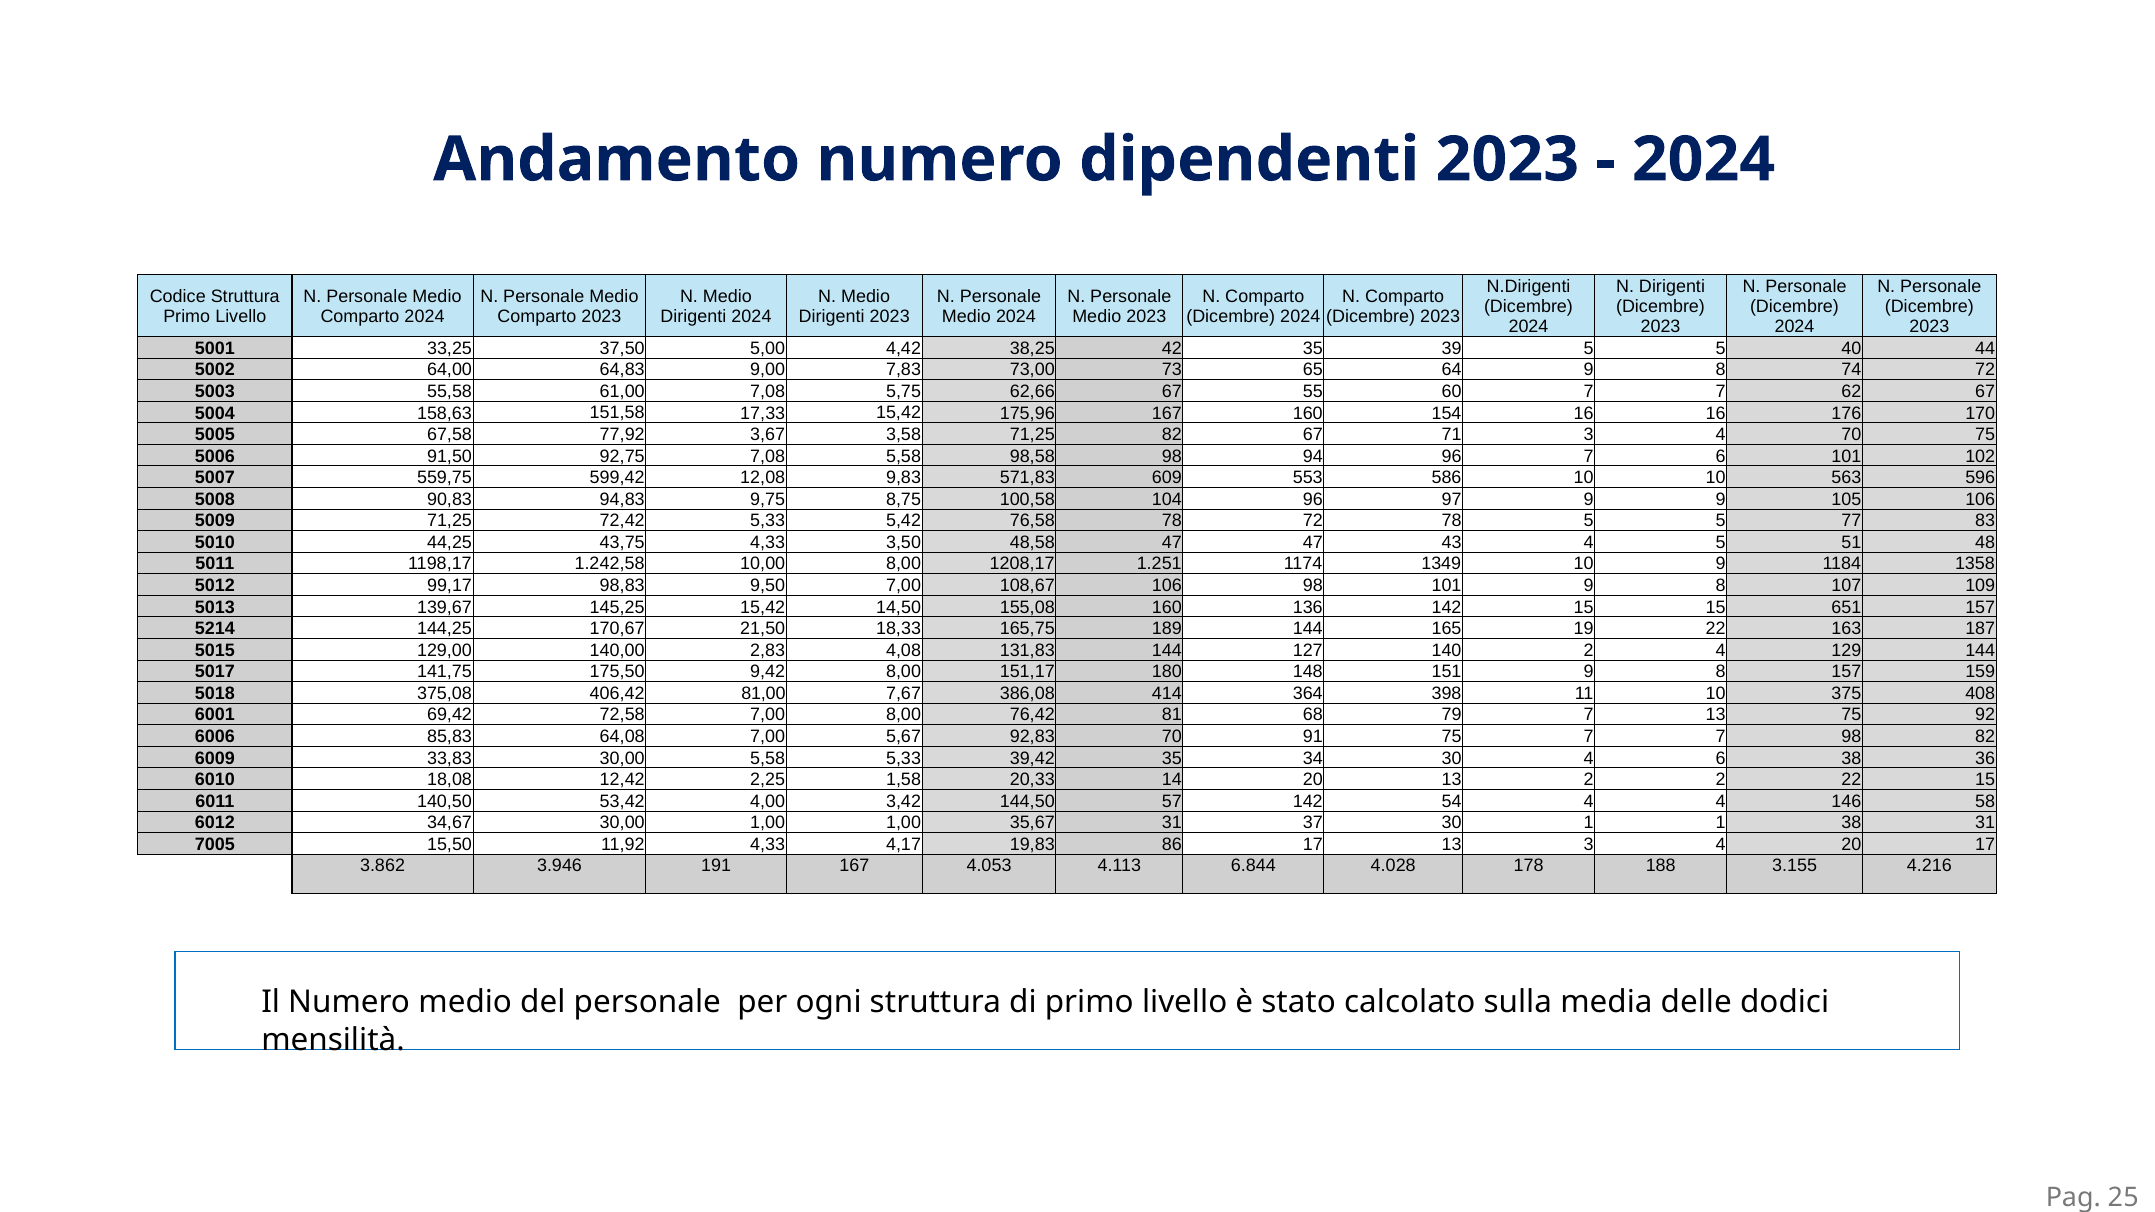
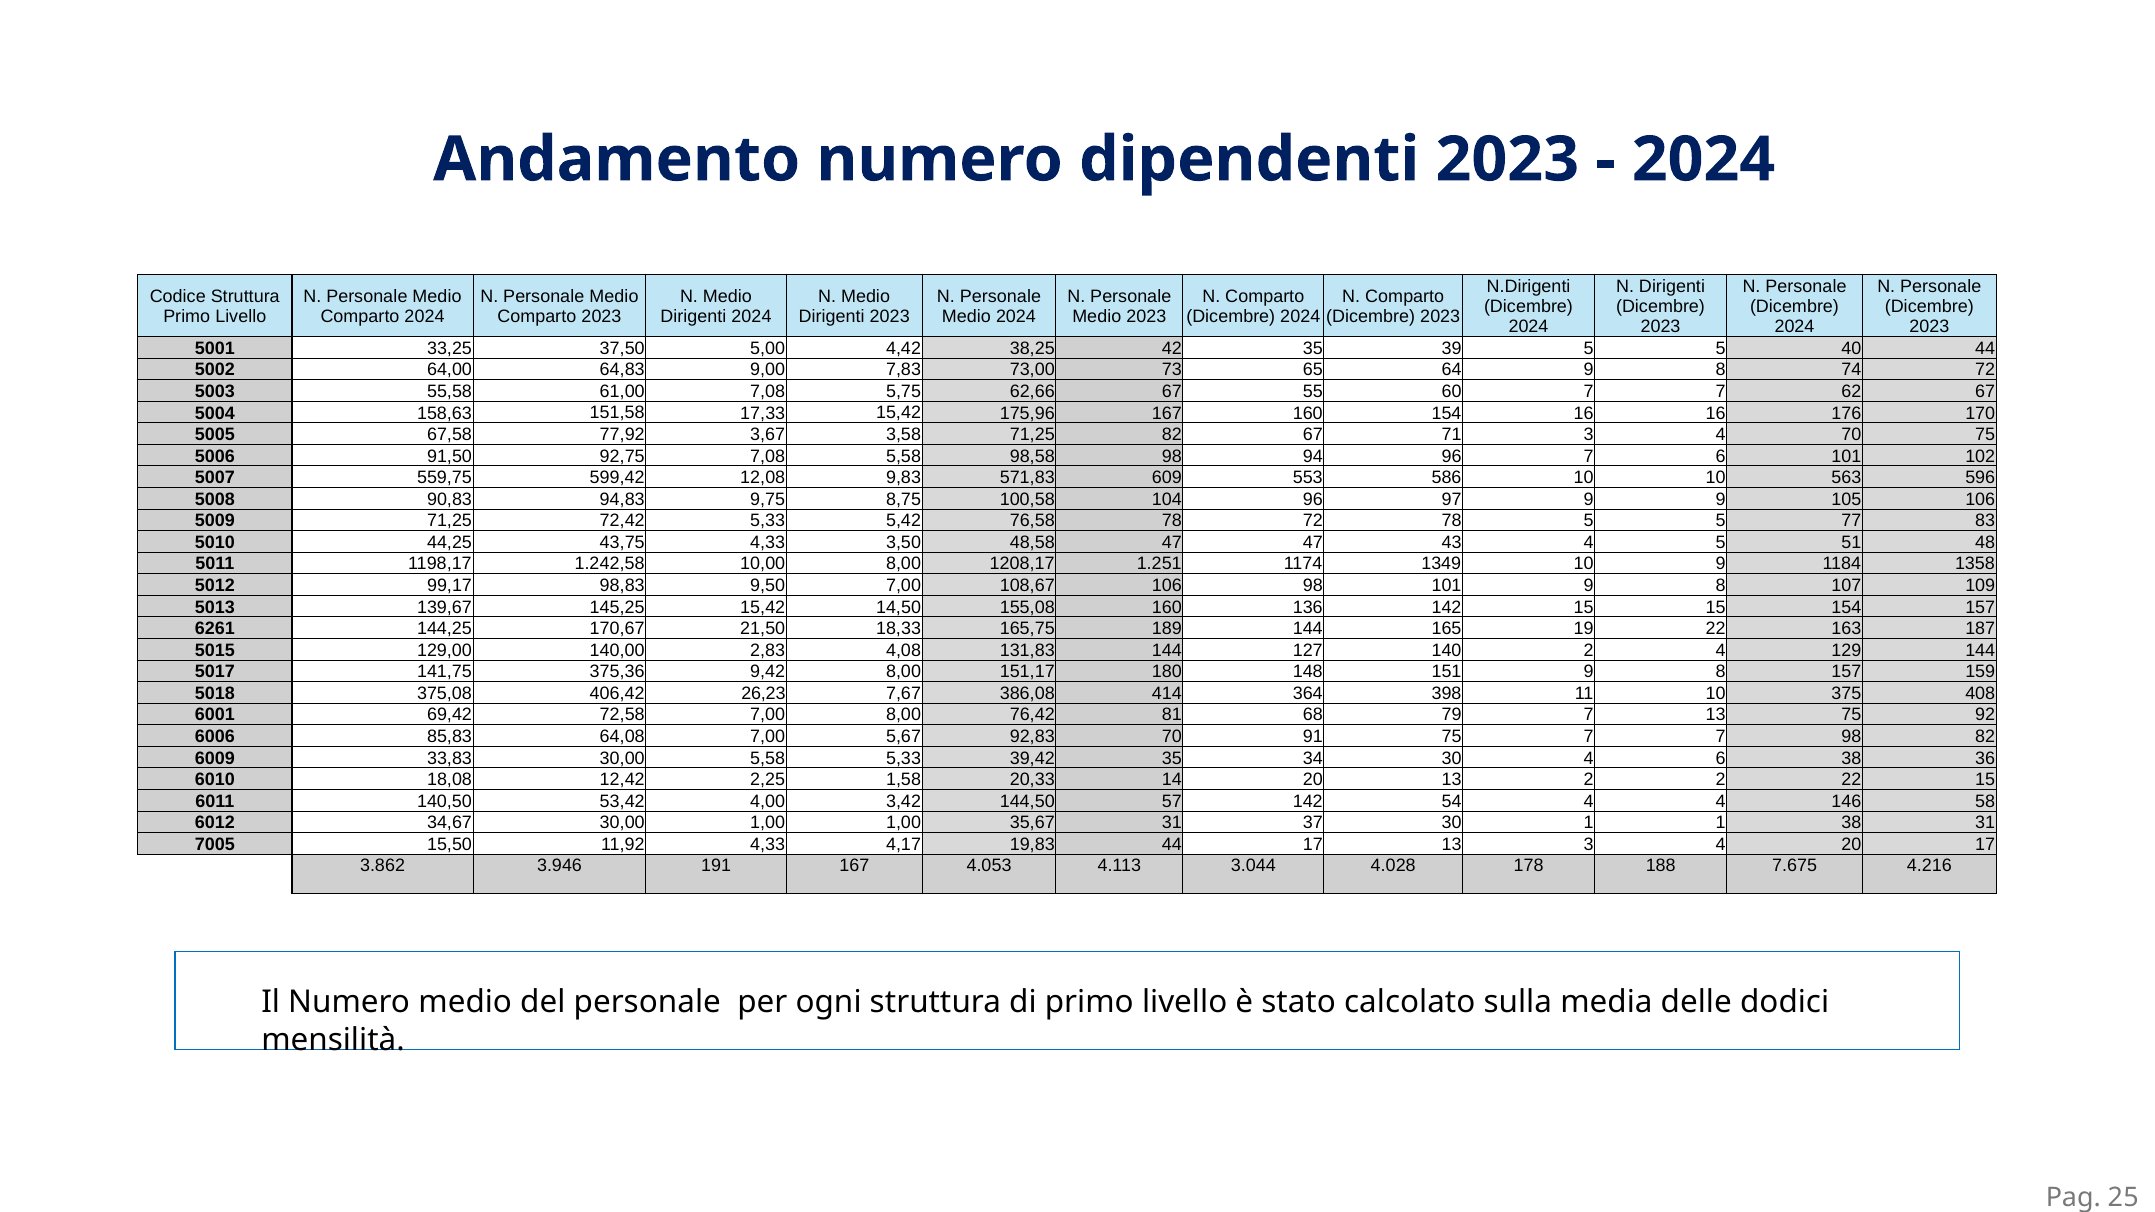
15 651: 651 -> 154 (1846, 607)
5214: 5214 -> 6261 (215, 629)
175,50: 175,50 -> 375,36 (617, 672)
81,00: 81,00 -> 26,23 (763, 694)
19,83 86: 86 -> 44 (1172, 845)
6.844: 6.844 -> 3.044 (1253, 866)
3.155: 3.155 -> 7.675 (1795, 866)
